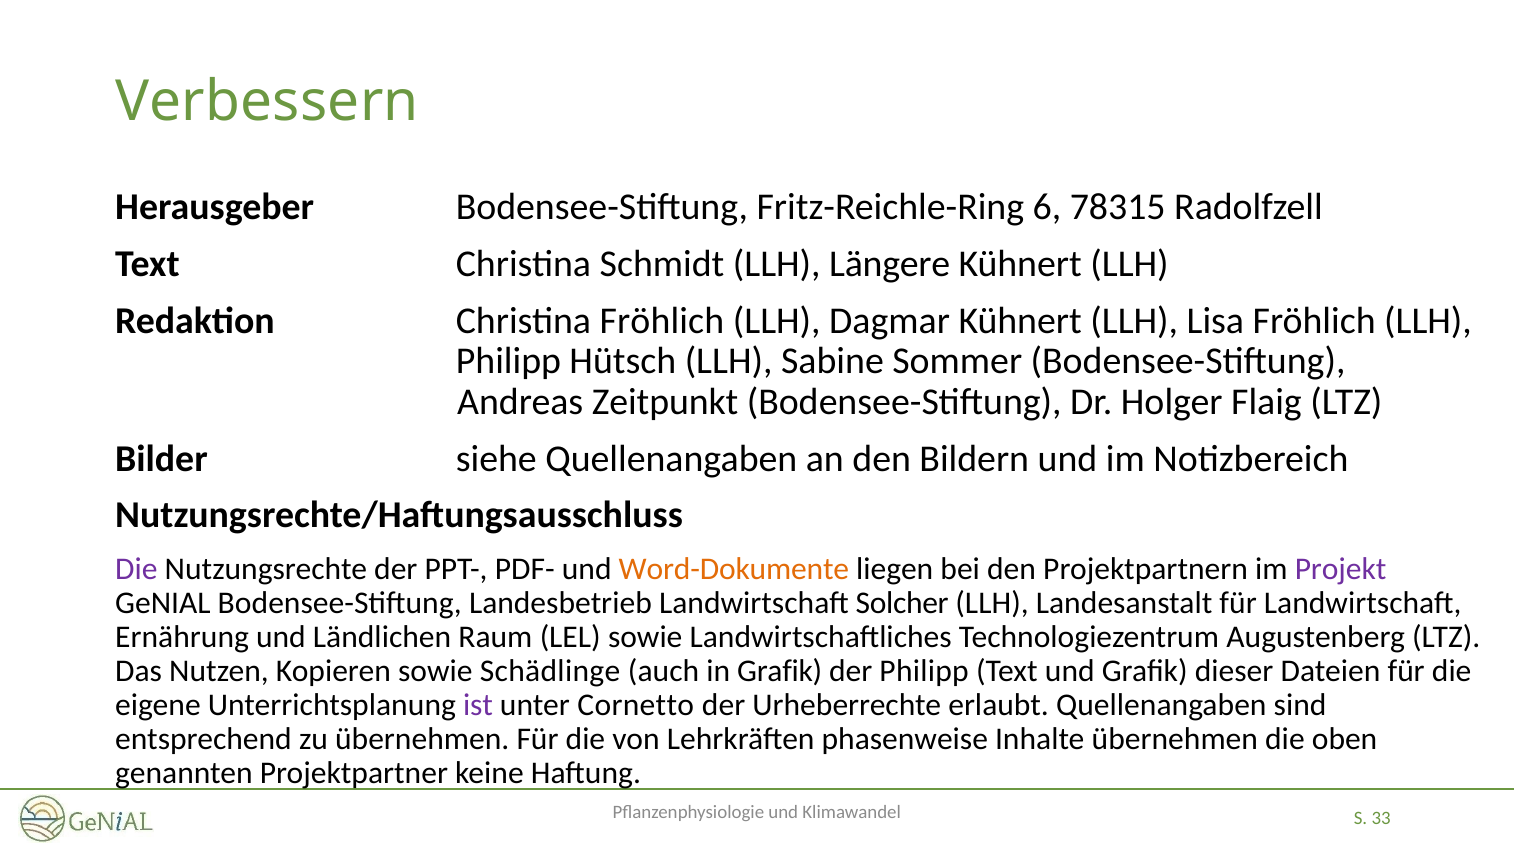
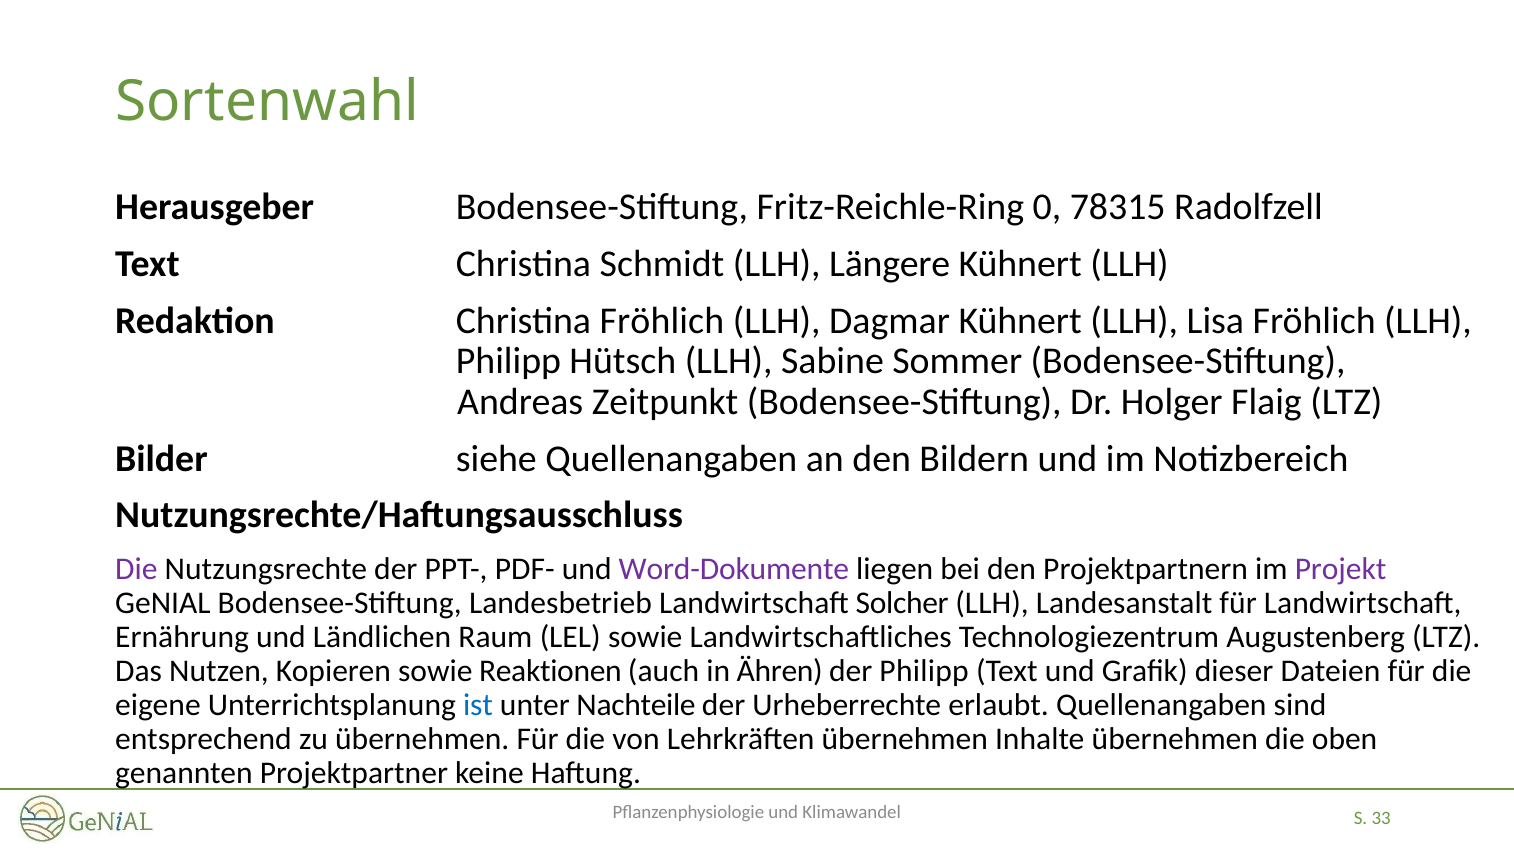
Verbessern: Verbessern -> Sortenwahl (267, 102)
6: 6 -> 0 (1047, 207)
Word-Dokumente colour: orange -> purple (734, 569)
Schädlinge: Schädlinge -> Reaktionen (550, 671)
in Grafik: Grafik -> Ähren (780, 671)
ist colour: purple -> blue (478, 705)
Cornetto: Cornetto -> Nachteile (636, 705)
Lehrkräften phasenweise: phasenweise -> übernehmen (905, 739)
